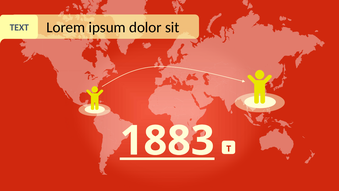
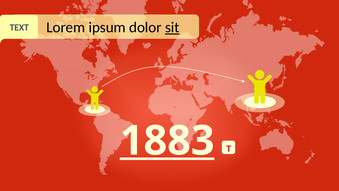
sit underline: none -> present (172, 27)
